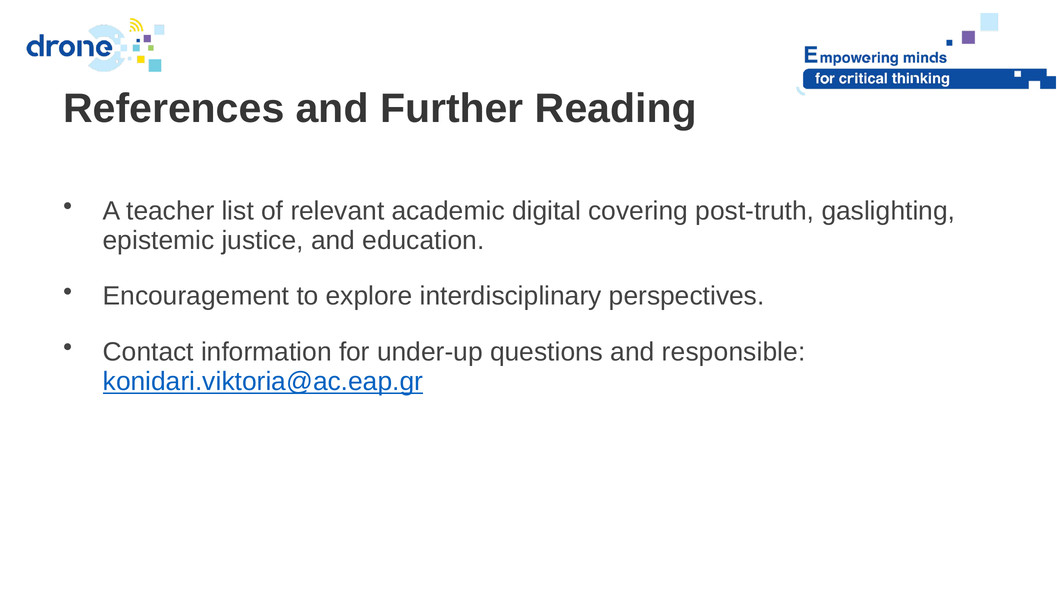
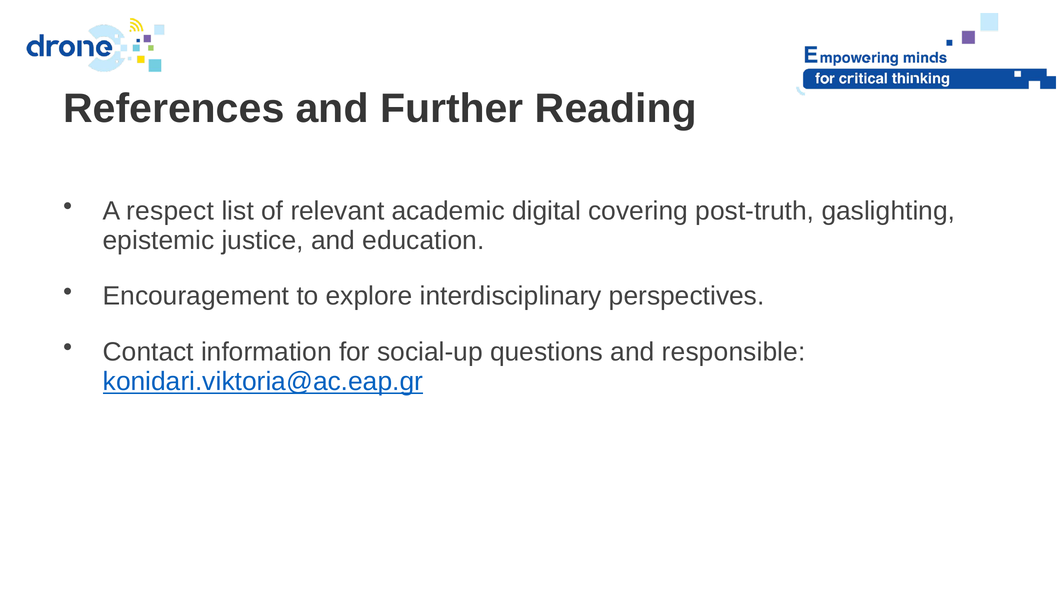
teacher: teacher -> respect (170, 211)
under-up: under-up -> social-up (430, 352)
